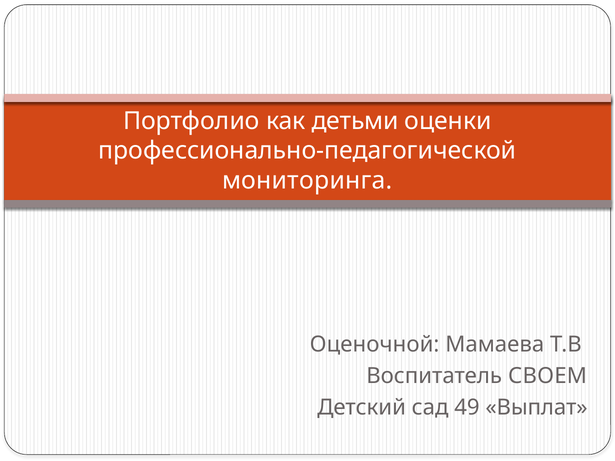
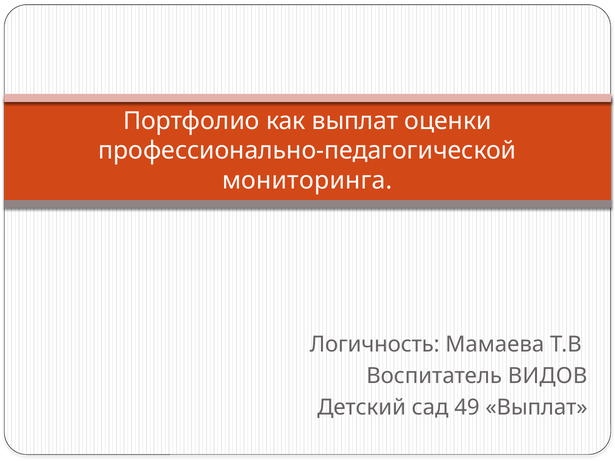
как детьми: детьми -> выплат (355, 121)
Оценочной: Оценочной -> Логичность (375, 345)
СВОЕМ: СВОЕМ -> ВИДОВ (548, 376)
